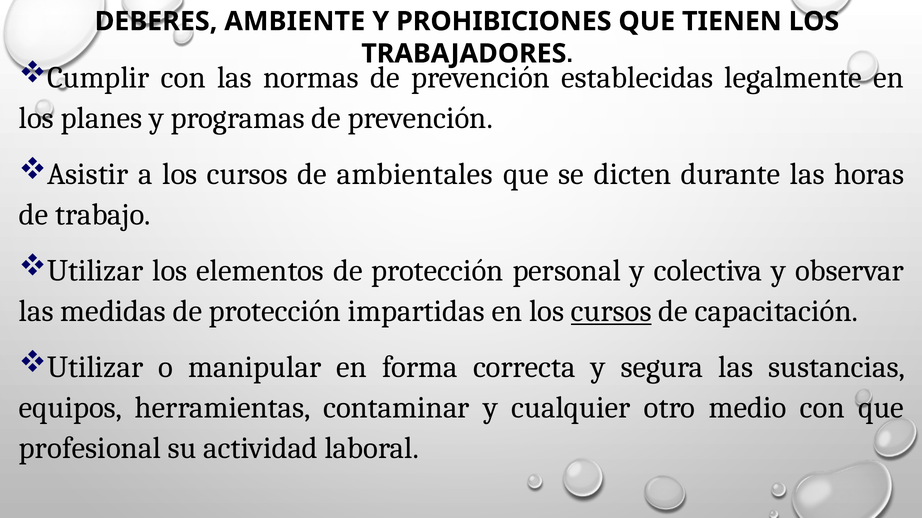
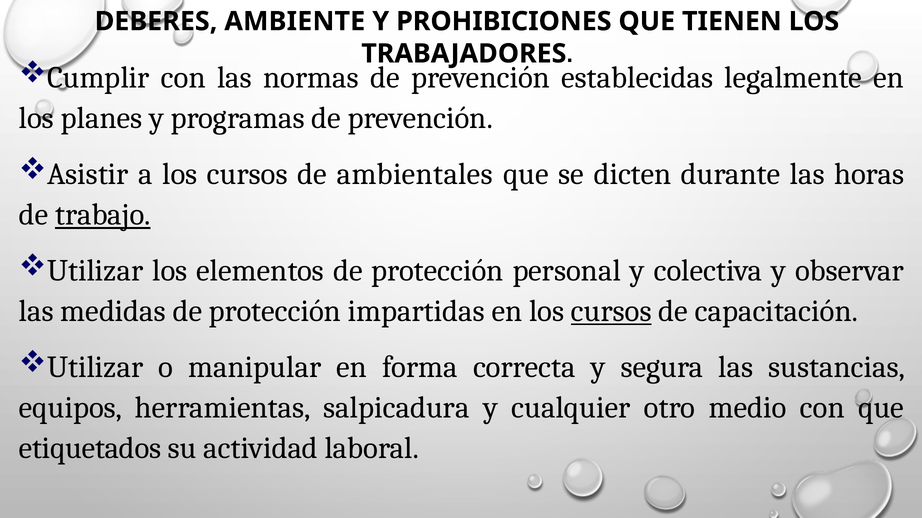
trabajo underline: none -> present (103, 215)
contaminar: contaminar -> salpicadura (396, 408)
profesional: profesional -> etiquetados (90, 448)
